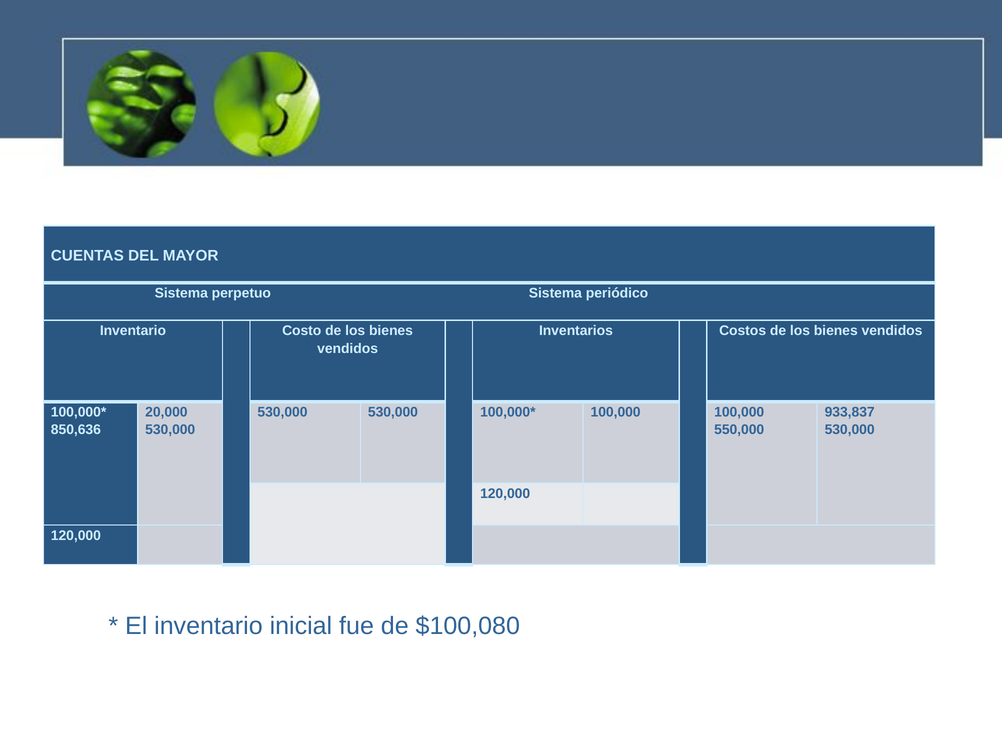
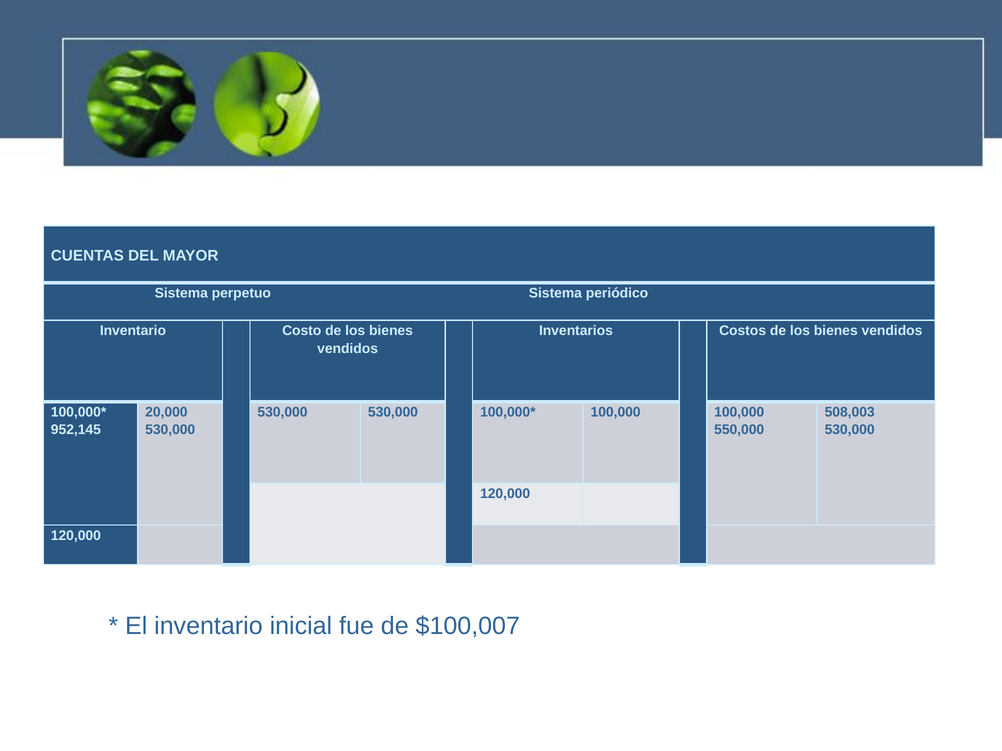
933,837: 933,837 -> 508,003 (850, 412)
850,636: 850,636 -> 952,145 (76, 430)
$100,080: $100,080 -> $100,007 (468, 626)
